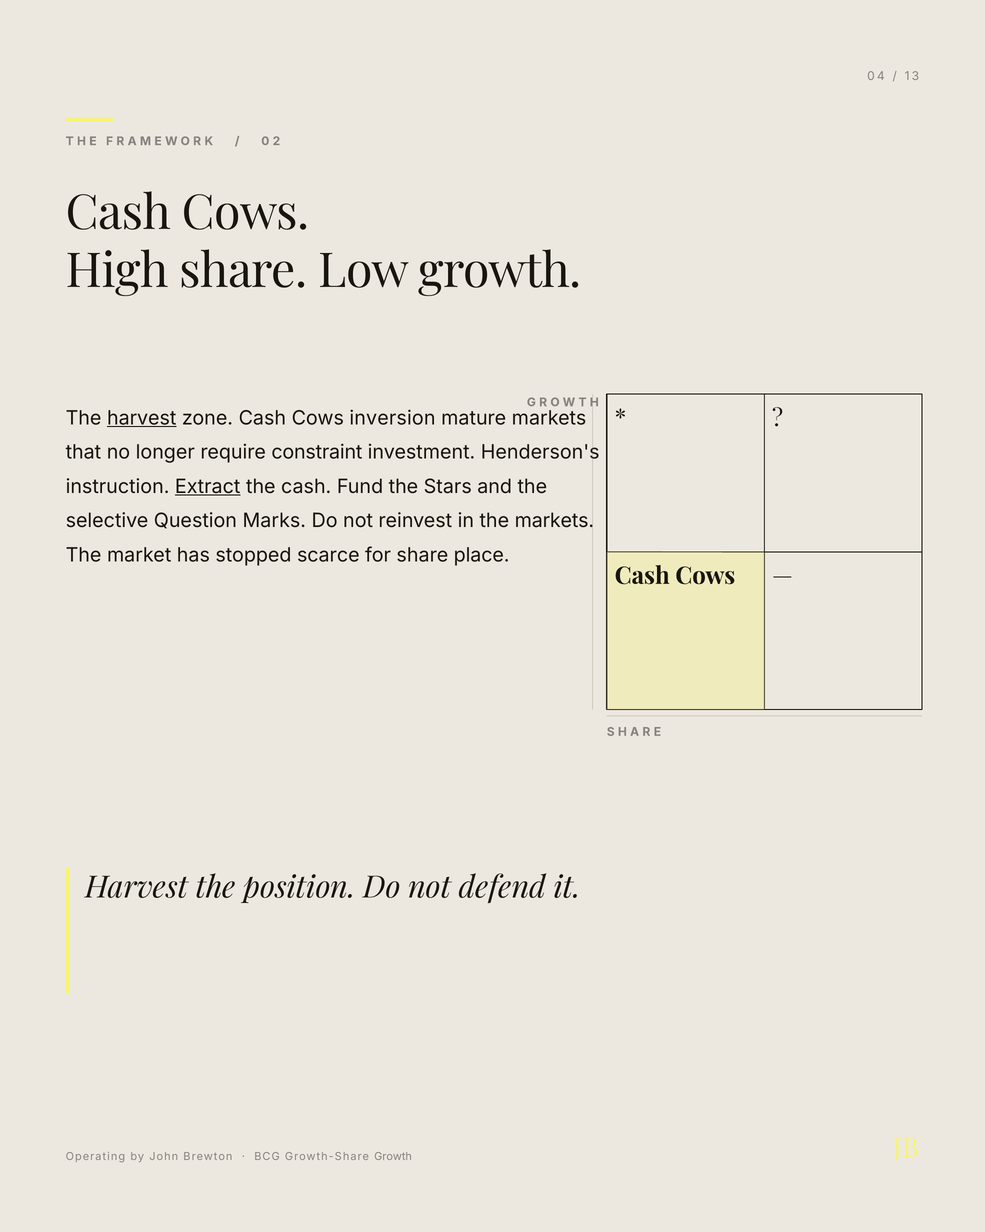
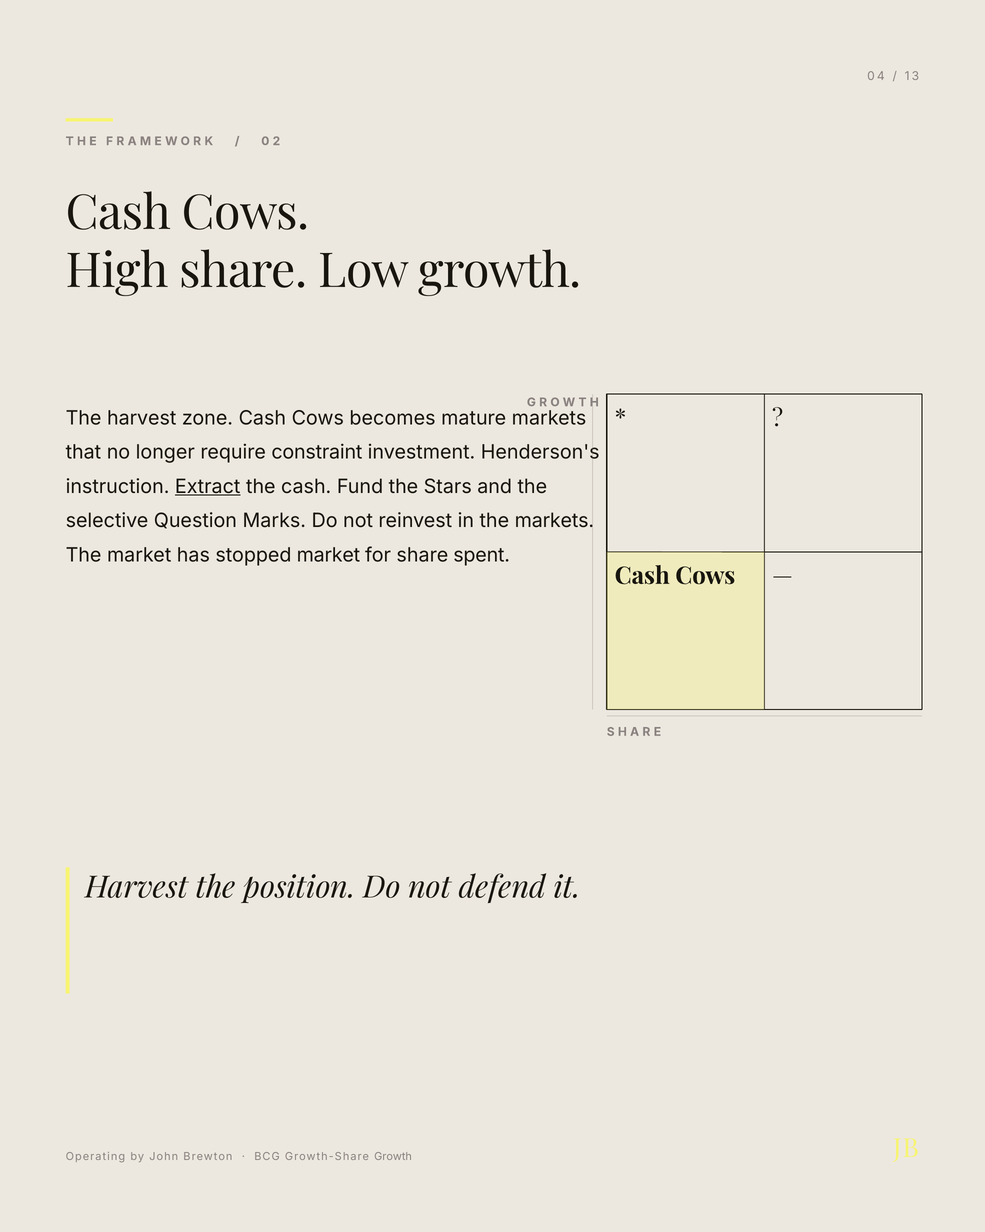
harvest underline: present -> none (142, 418)
inversion: inversion -> becomes (392, 418)
stopped scarce: scarce -> market (328, 555)
place: place -> spent (482, 555)
